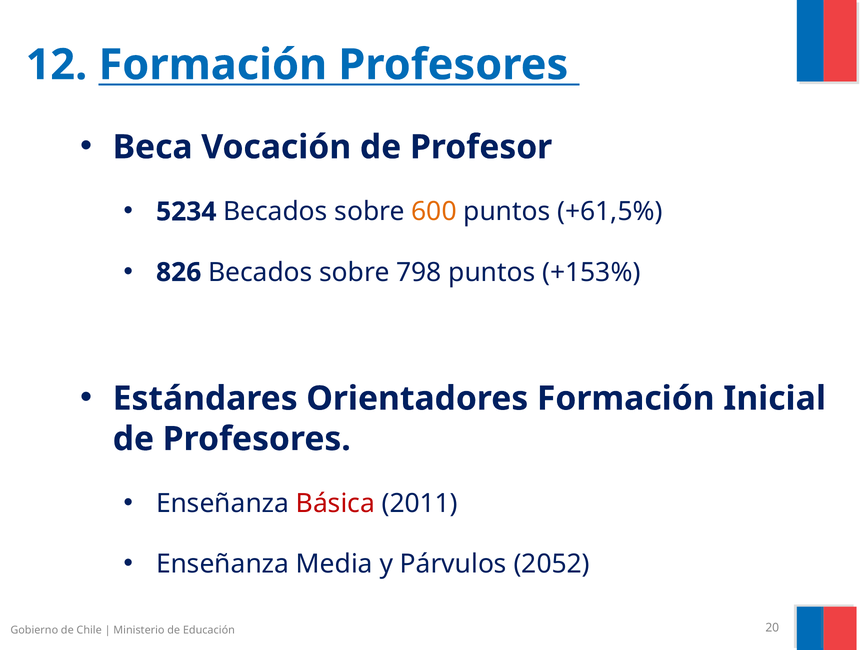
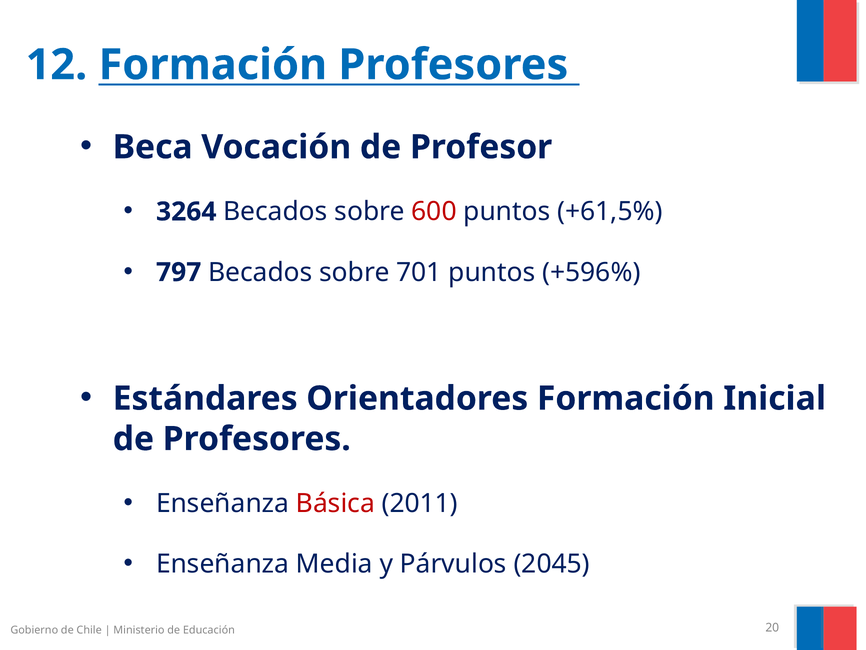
5234: 5234 -> 3264 (186, 212)
600 colour: orange -> red (434, 212)
826: 826 -> 797 (179, 272)
798: 798 -> 701 (419, 272)
+153%: +153% -> +596% (591, 272)
2052: 2052 -> 2045 (552, 564)
